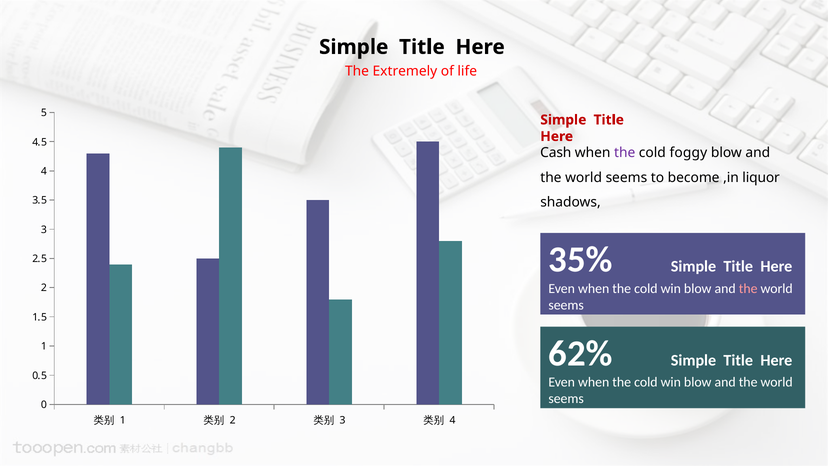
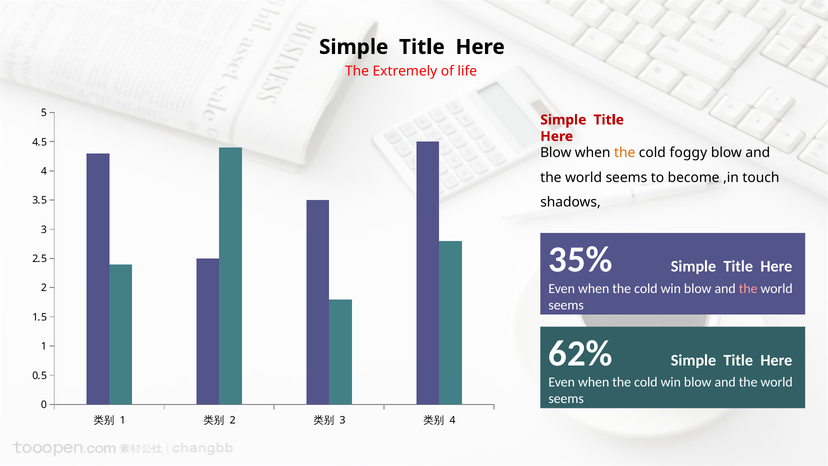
Cash: Cash -> Blow (556, 153)
the colour: purple -> orange (625, 153)
liquor: liquor -> touch (761, 177)
